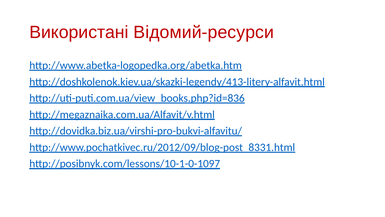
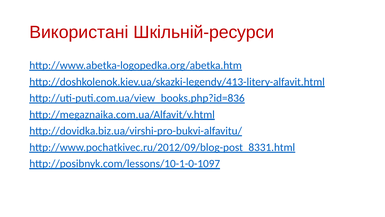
Відомий-ресурси: Відомий-ресурси -> Шкільній-ресурси (204, 32)
